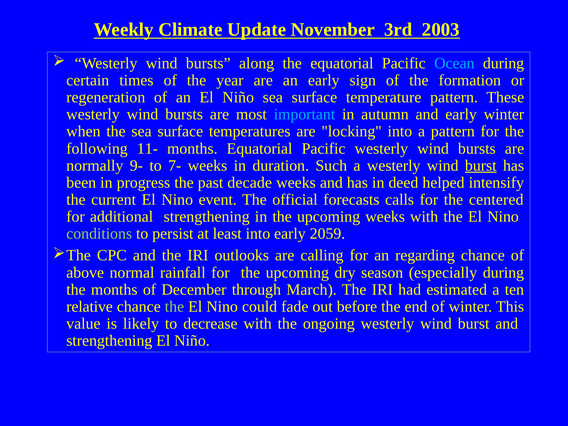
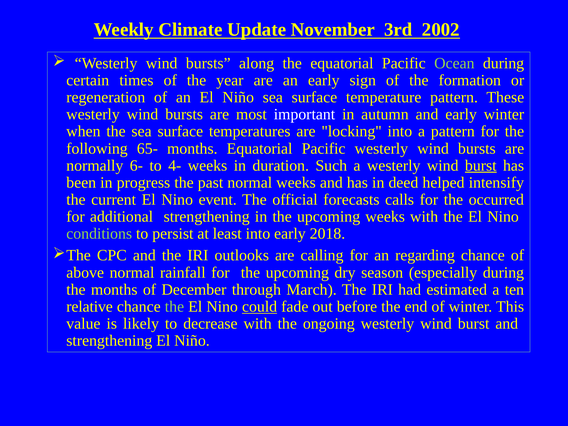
2003: 2003 -> 2002 (441, 30)
Ocean colour: light blue -> light green (454, 63)
important colour: light blue -> white (304, 114)
11-: 11- -> 65- (147, 148)
9-: 9- -> 6- (136, 166)
7-: 7- -> 4- (175, 166)
past decade: decade -> normal (250, 183)
centered: centered -> occurred (496, 200)
2059: 2059 -> 2018 (327, 234)
could underline: none -> present (260, 307)
